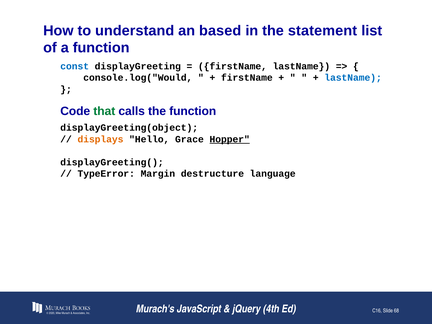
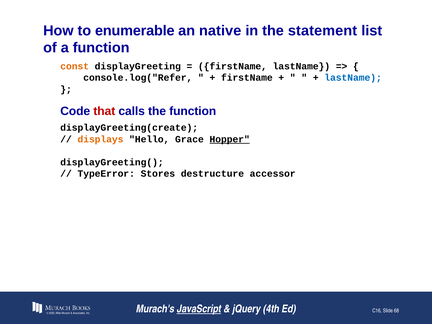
understand: understand -> enumerable (135, 31)
based: based -> native (220, 31)
const colour: blue -> orange (75, 66)
console.log("Would: console.log("Would -> console.log("Refer (138, 78)
that colour: green -> red (104, 111)
displayGreeting(object: displayGreeting(object -> displayGreeting(create (129, 128)
Margin: Margin -> Stores (158, 174)
language: language -> accessor (273, 174)
JavaScript underline: none -> present (199, 309)
